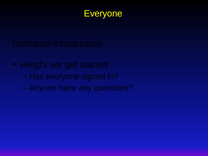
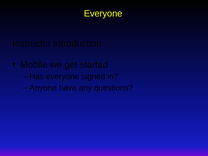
Height: Height -> Mobile (34, 65)
